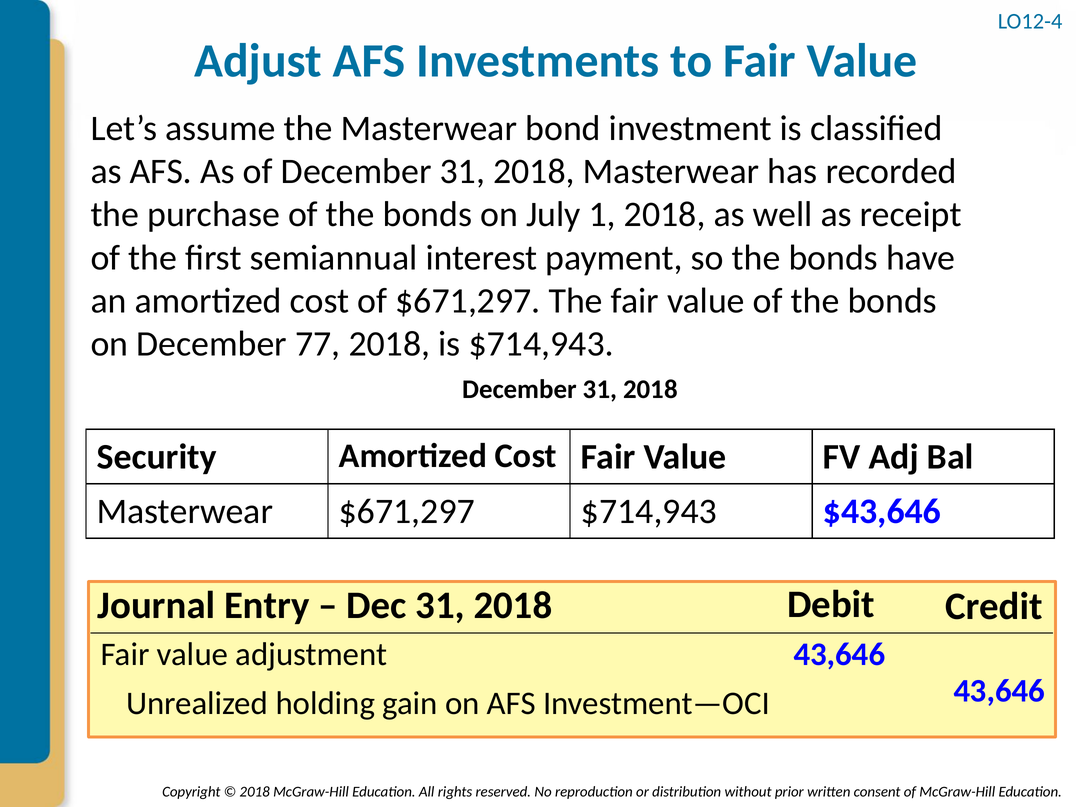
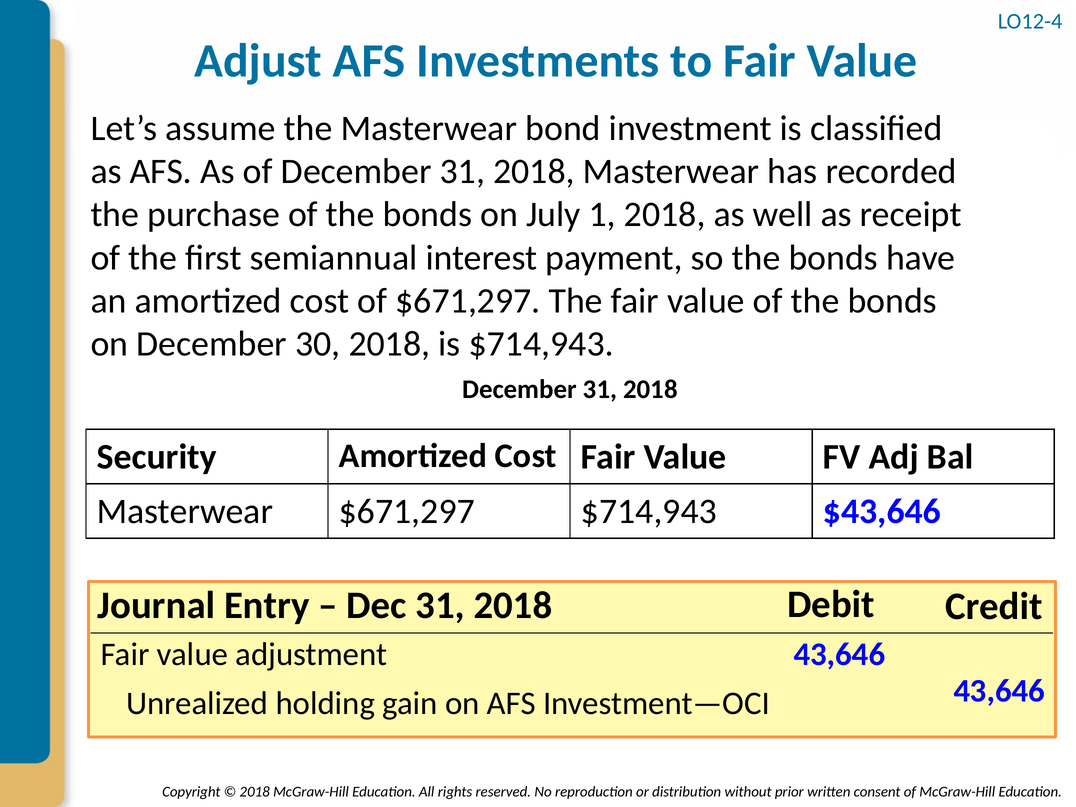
77: 77 -> 30 (318, 344)
